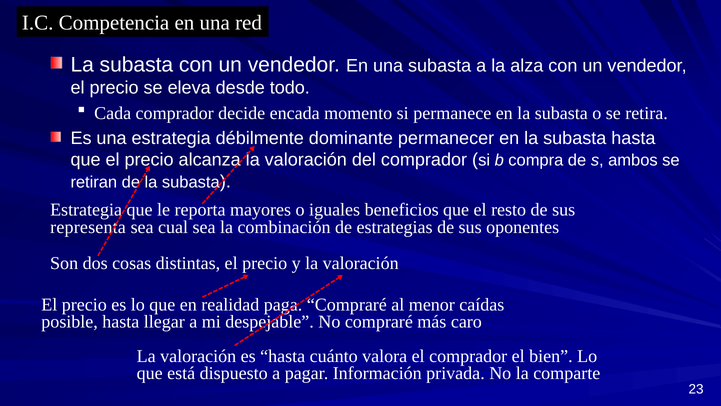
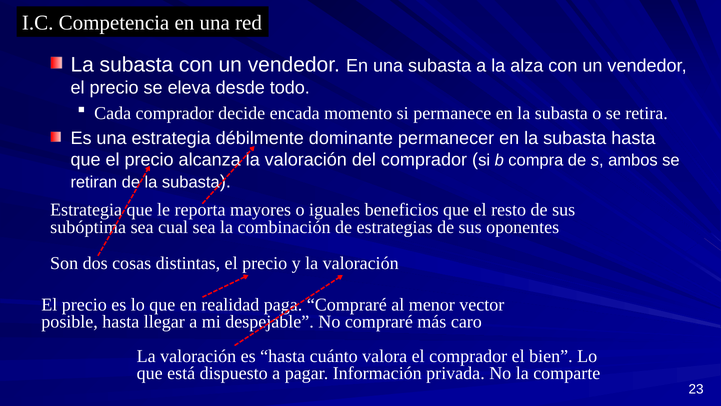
representa: representa -> subóptima (88, 227)
caídas: caídas -> vector (482, 304)
